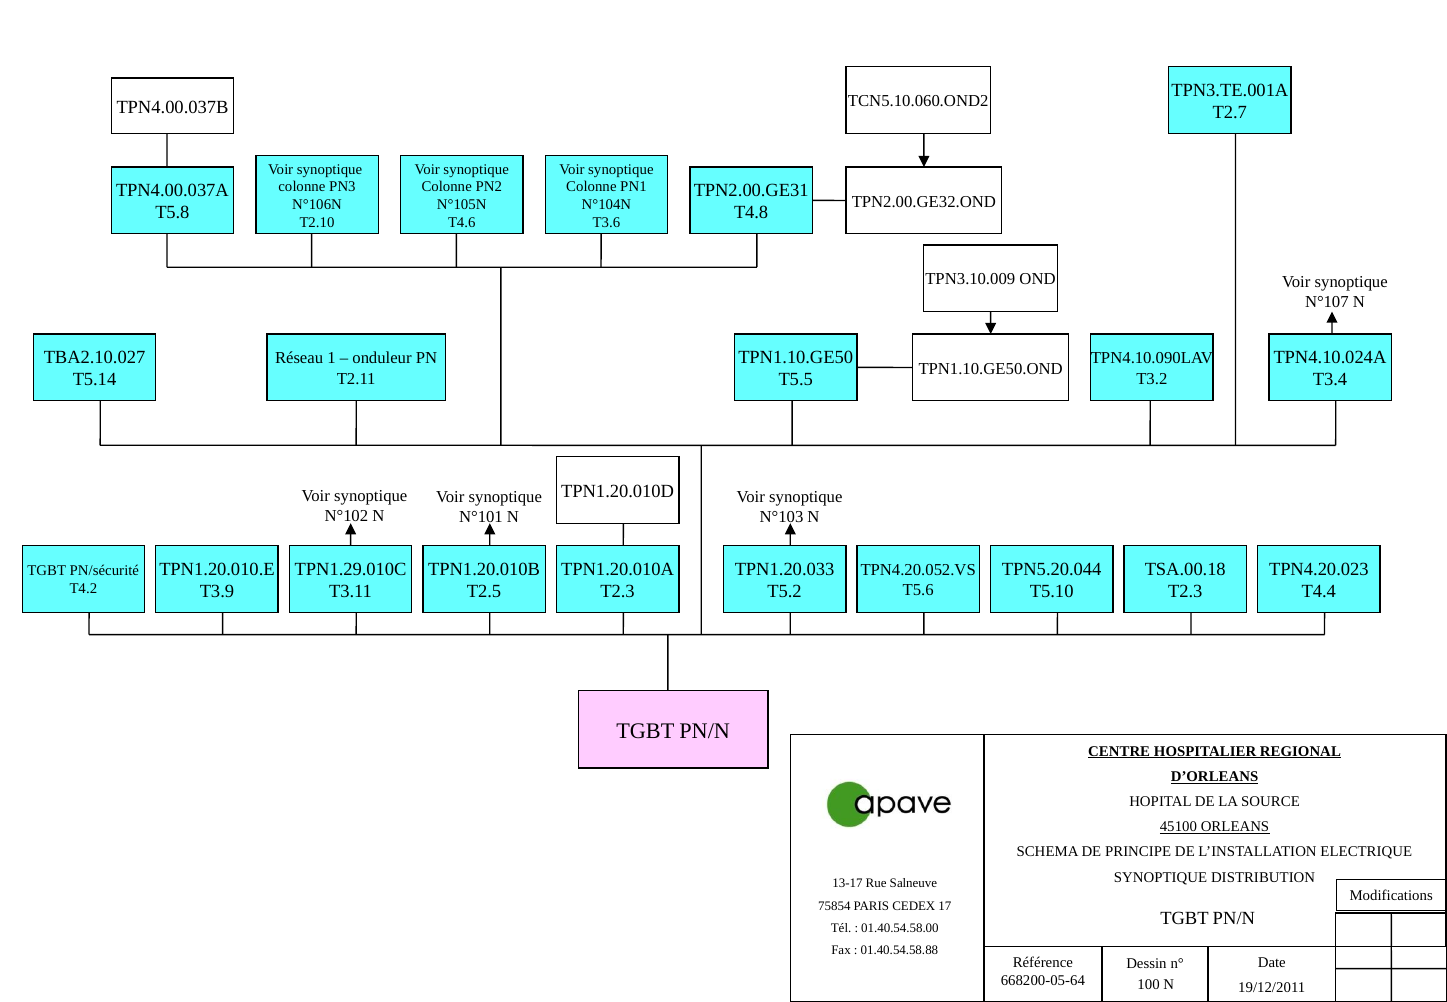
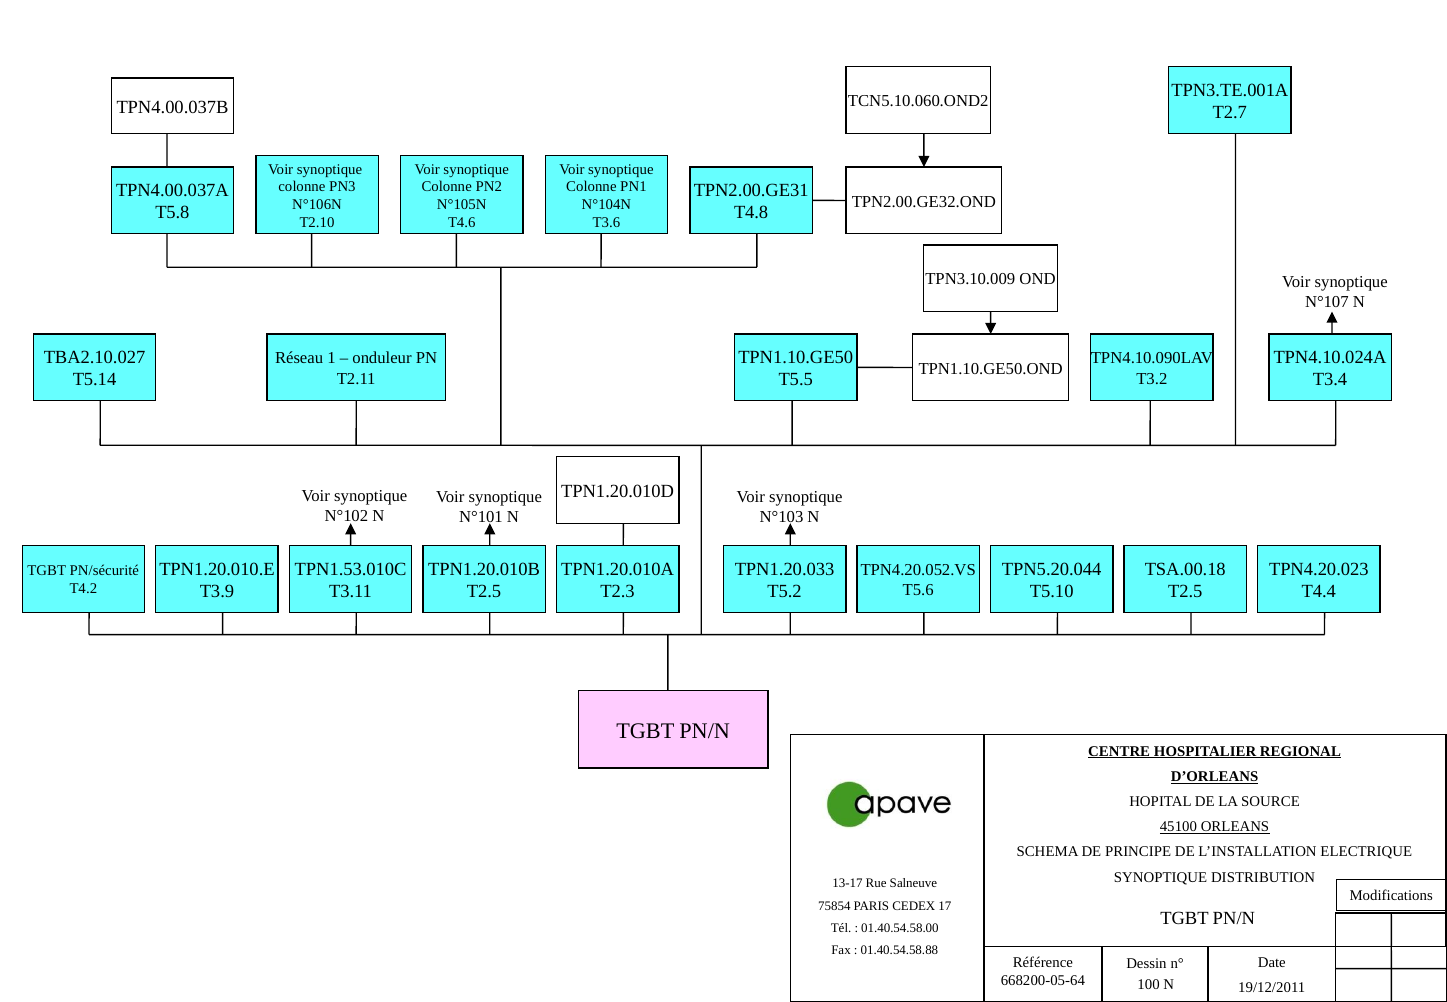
TPN1.29.010C: TPN1.29.010C -> TPN1.53.010C (351, 569)
T2.3: T2.3 -> T2.5 (1185, 591)
